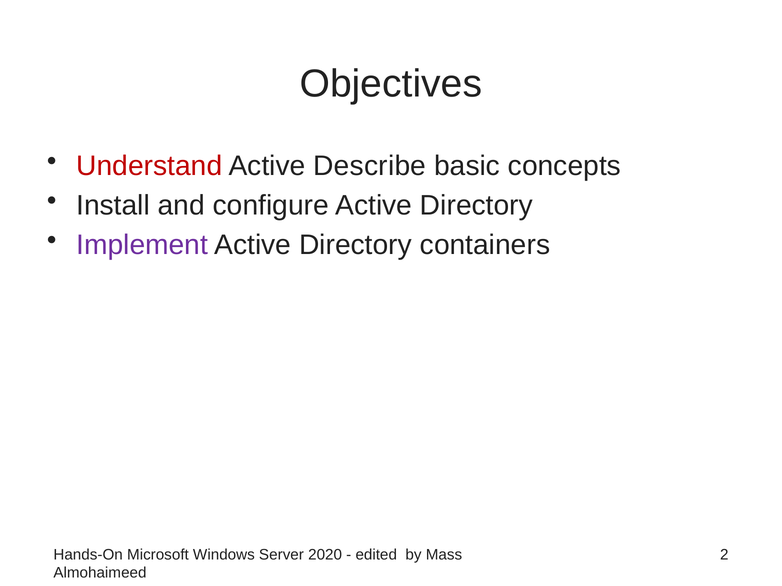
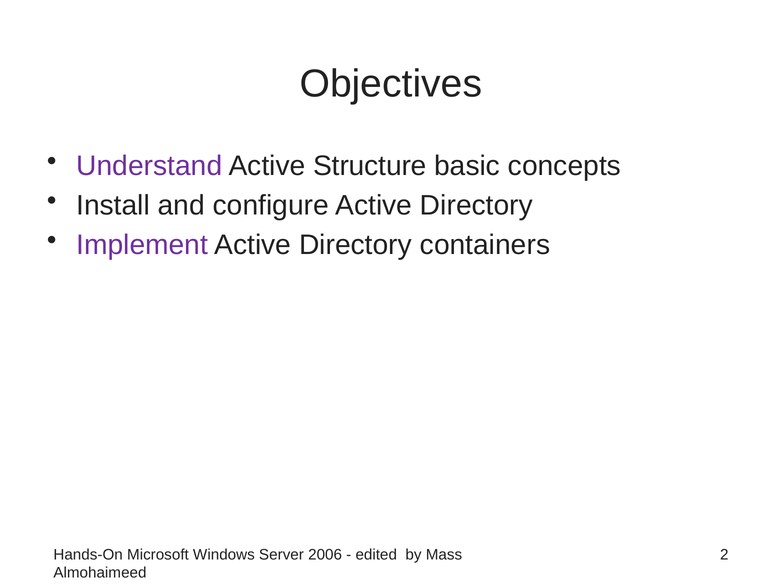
Understand colour: red -> purple (149, 166)
Describe: Describe -> Structure (370, 166)
2020: 2020 -> 2006 (325, 555)
